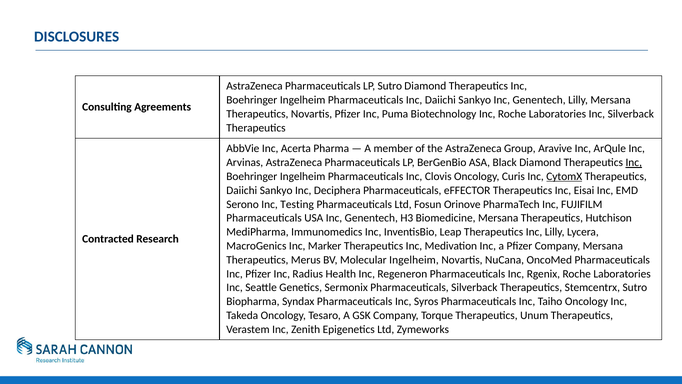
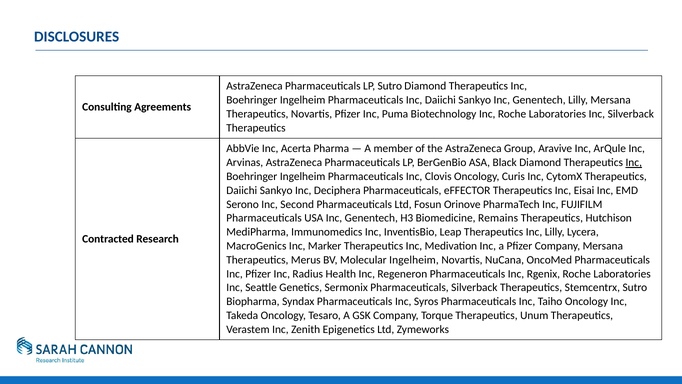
CytomX underline: present -> none (564, 176)
Testing: Testing -> Second (297, 204)
Biomedicine Mersana: Mersana -> Remains (498, 218)
